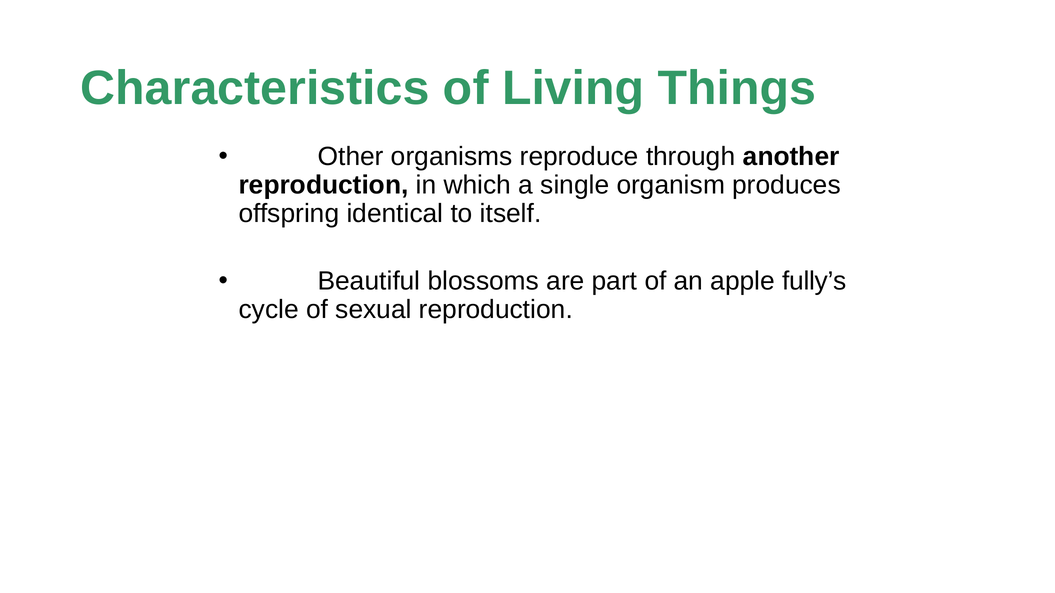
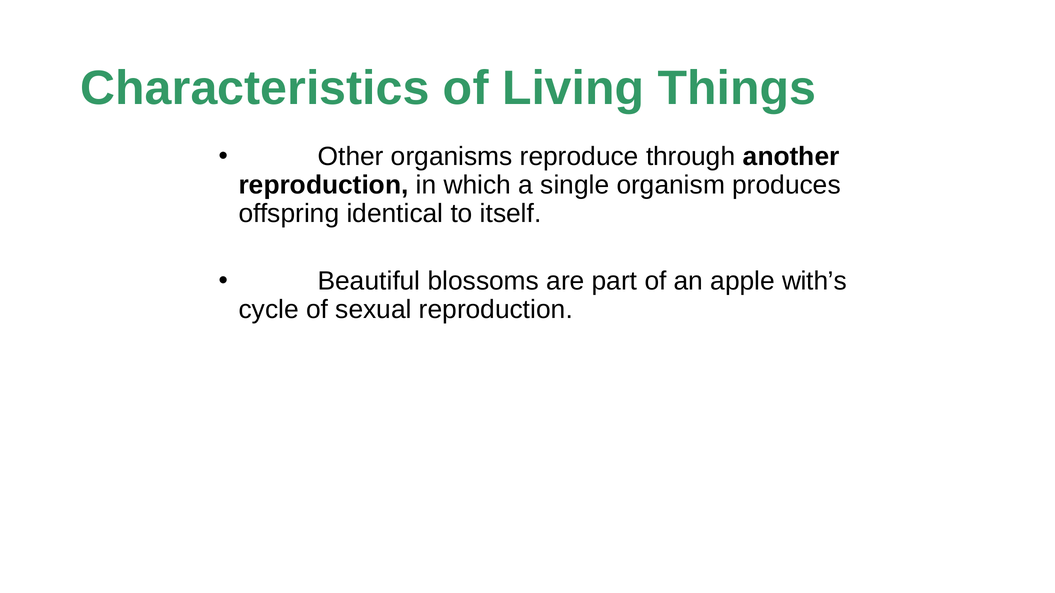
fully’s: fully’s -> with’s (814, 281)
